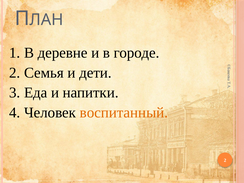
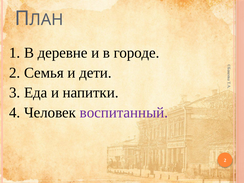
воспитанный colour: orange -> purple (124, 113)
